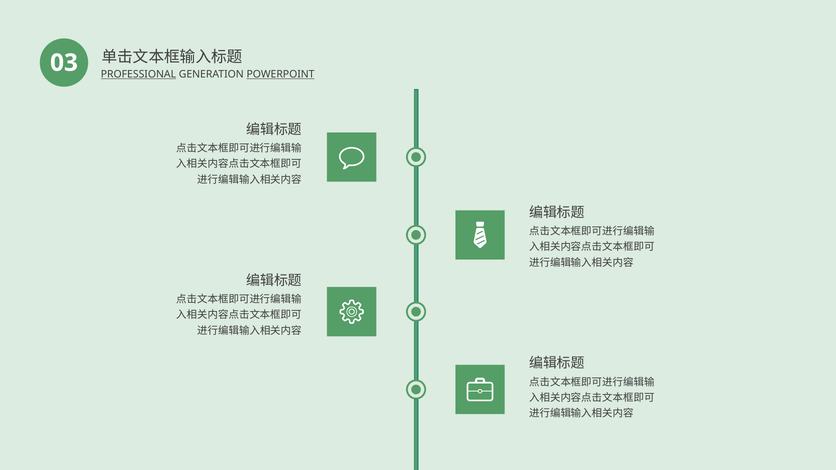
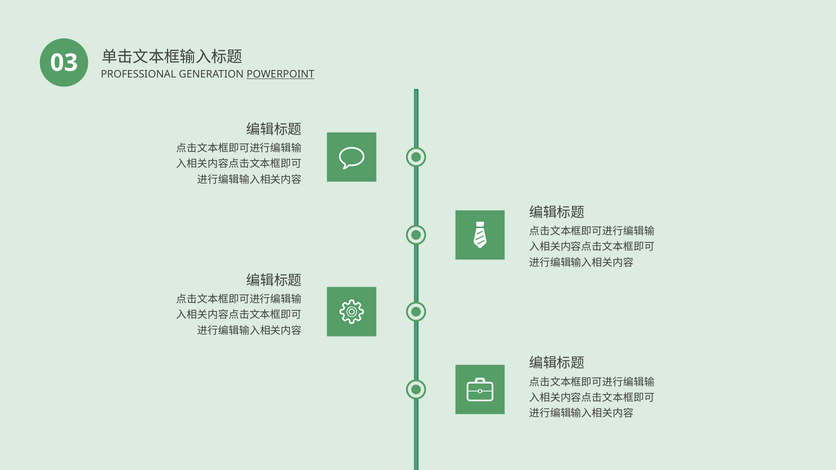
PROFESSIONAL underline: present -> none (138, 74)
